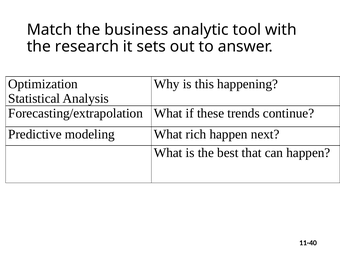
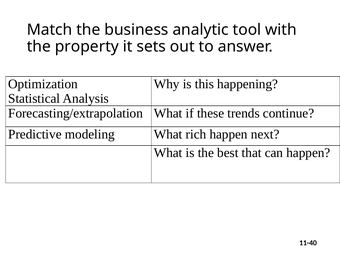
research: research -> property (87, 47)
